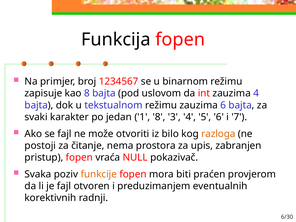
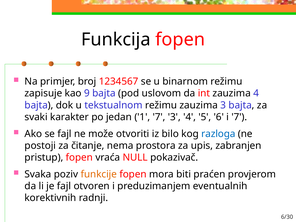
kao 8: 8 -> 9 (87, 93)
zauzima 6: 6 -> 3 (223, 105)
1 8: 8 -> 7 (159, 117)
razloga colour: orange -> blue (218, 134)
